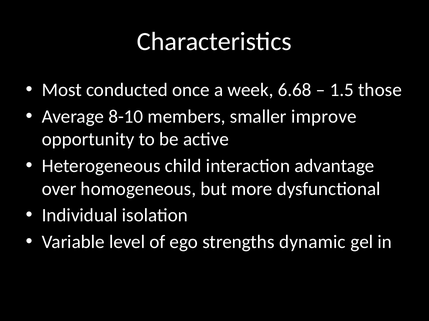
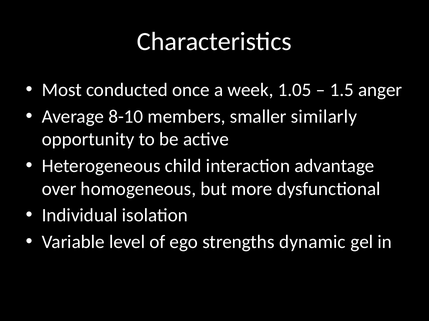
6.68: 6.68 -> 1.05 (295, 90)
those: those -> anger (380, 90)
improve: improve -> similarly (324, 117)
